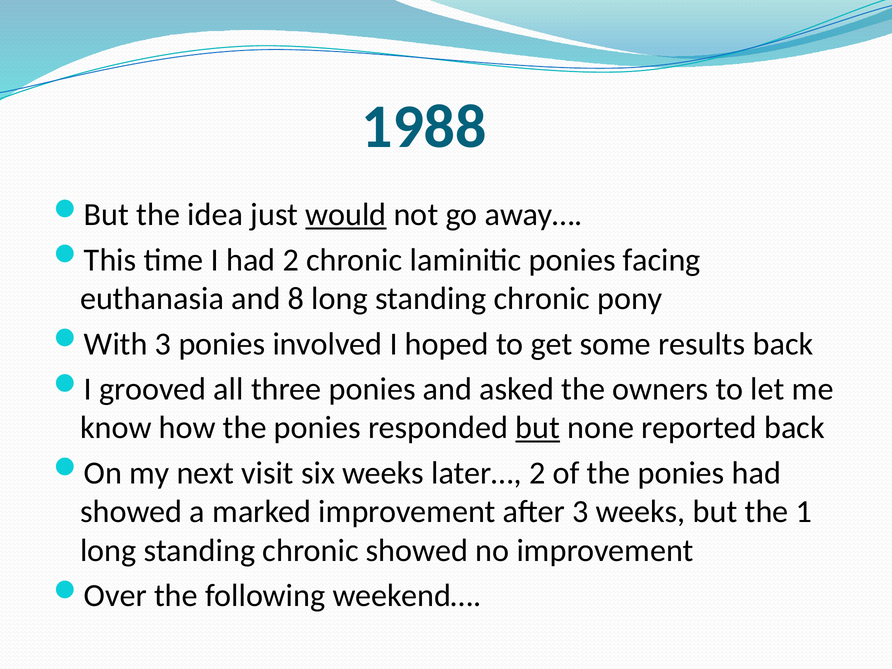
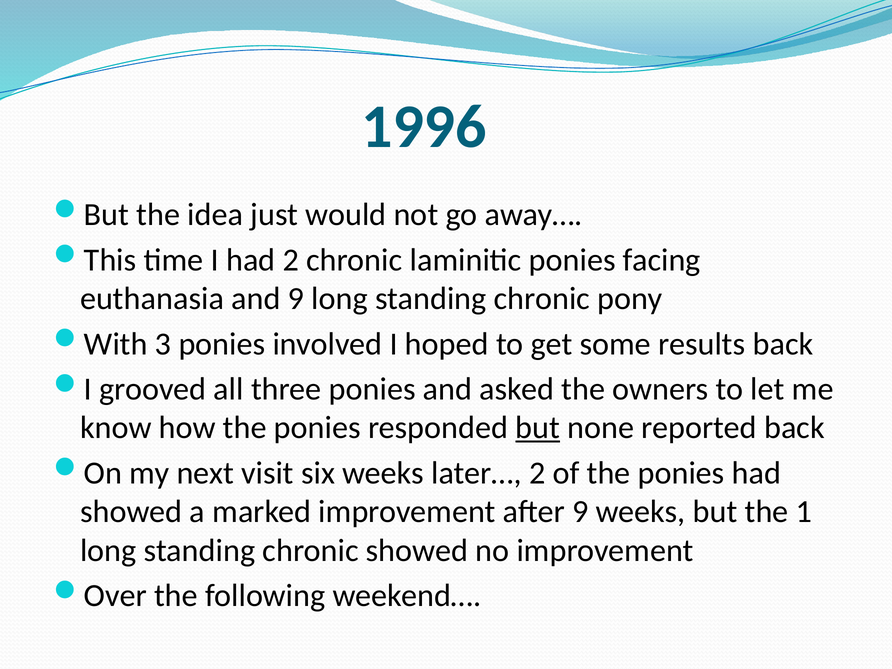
1988: 1988 -> 1996 (424, 127)
would underline: present -> none (346, 215)
and 8: 8 -> 9 (296, 299)
after 3: 3 -> 9 (580, 512)
